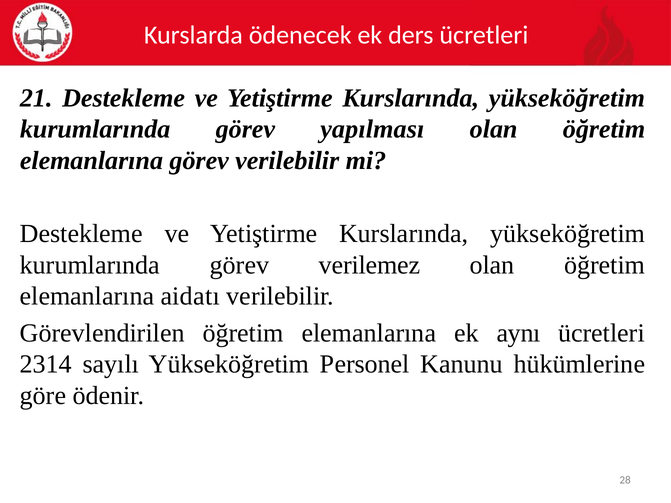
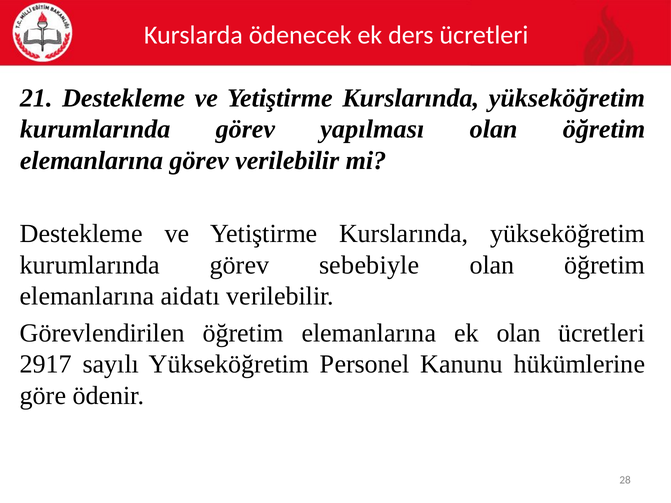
verilemez: verilemez -> sebebiyle (369, 265)
ek aynı: aynı -> olan (519, 333)
2314: 2314 -> 2917 (46, 364)
